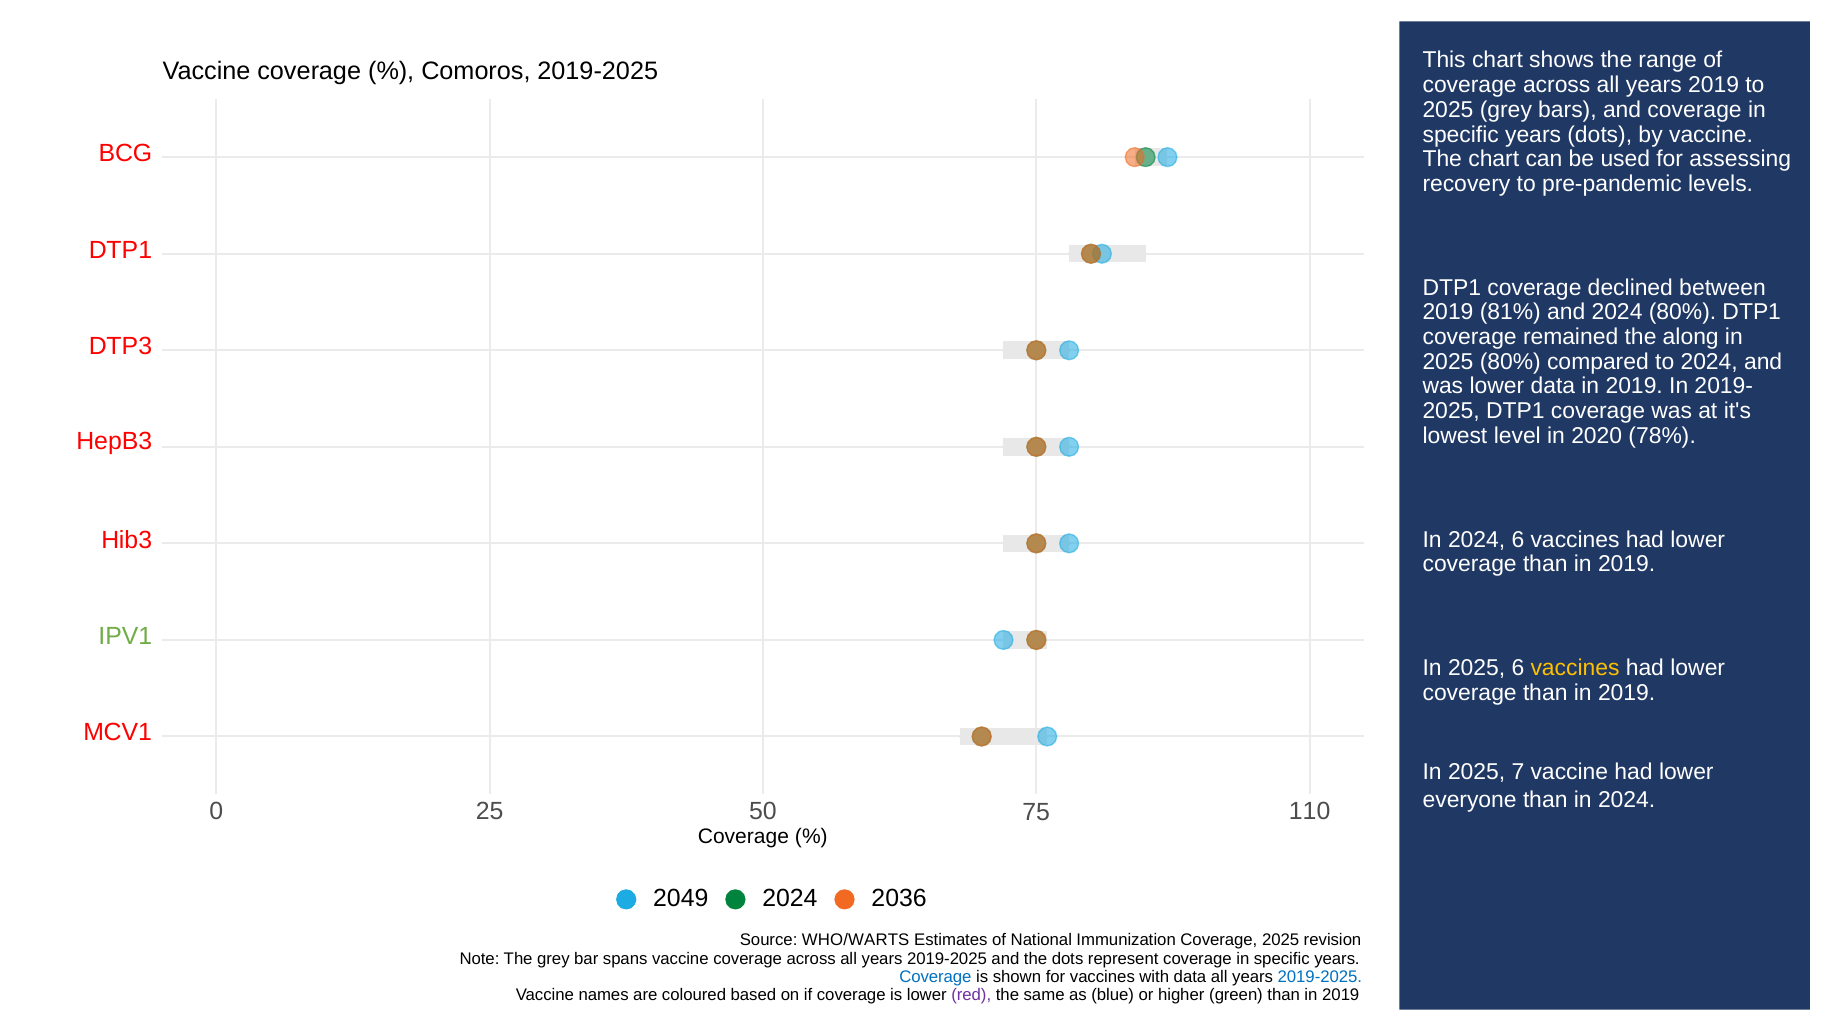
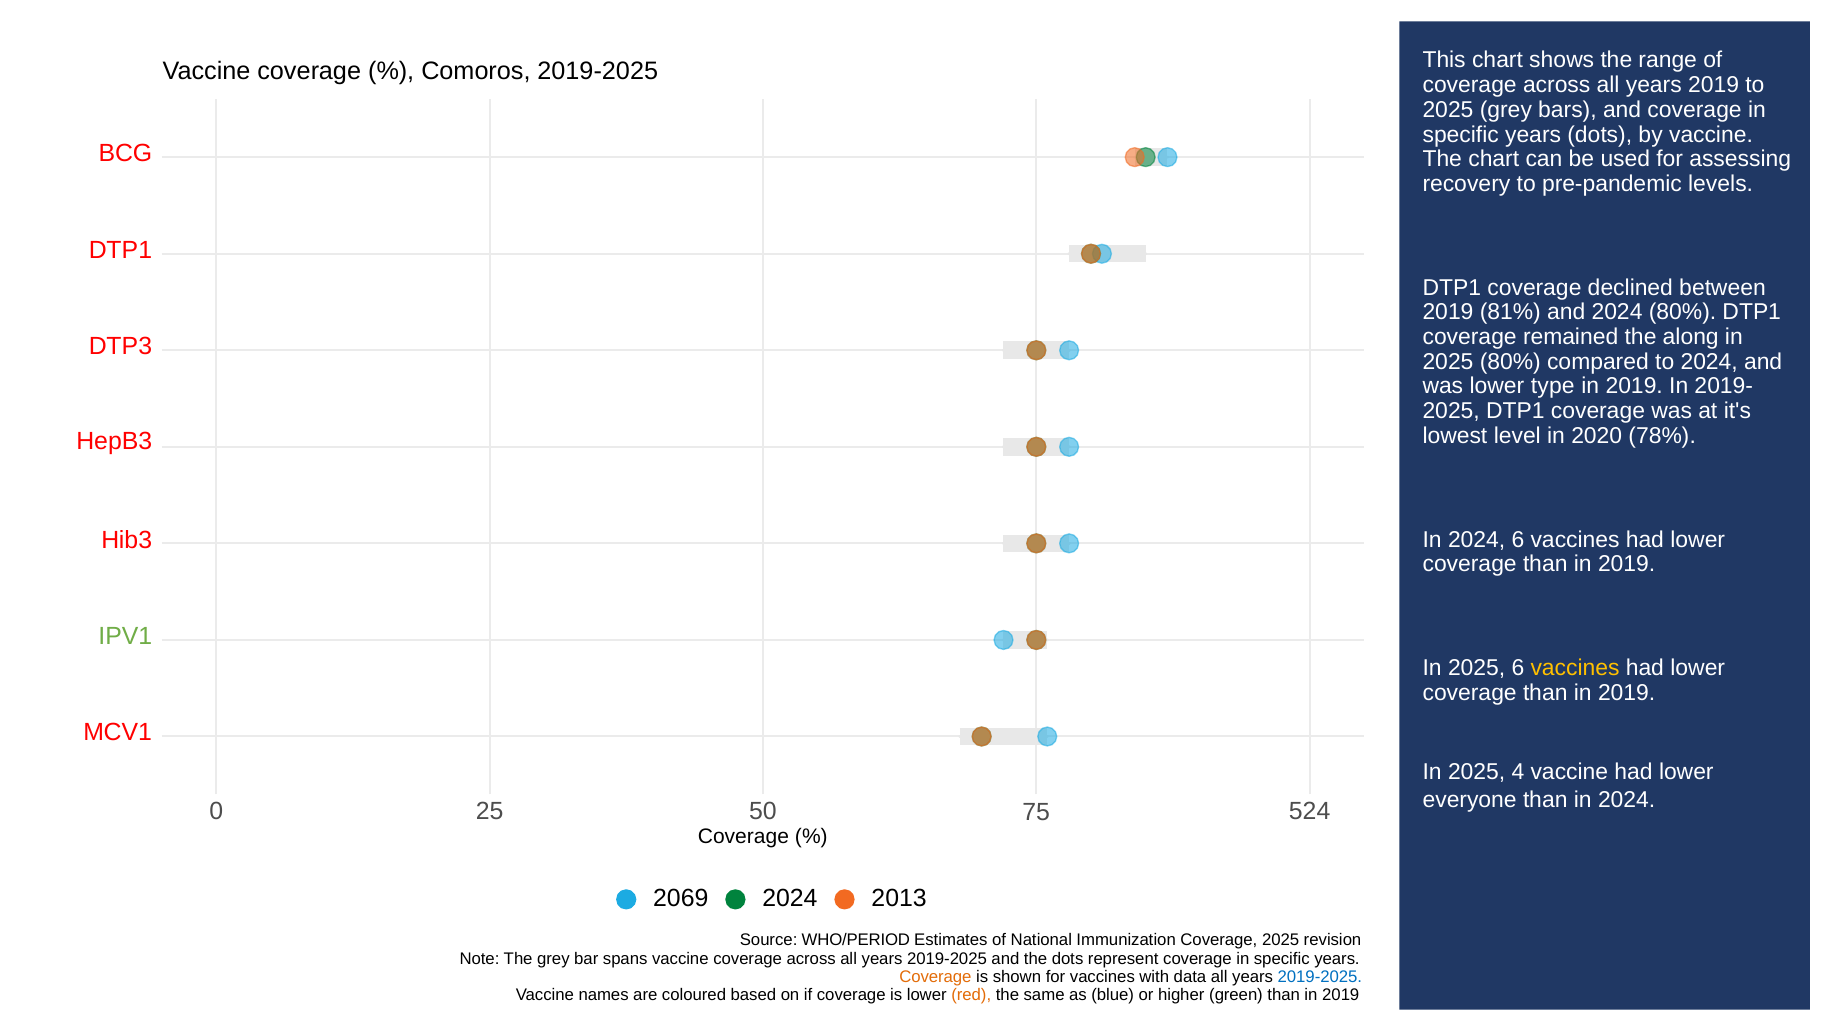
lower data: data -> type (1553, 386)
7: 7 -> 4 (1518, 772)
110: 110 -> 524 (1310, 812)
2049: 2049 -> 2069 (681, 898)
2036: 2036 -> 2013 (899, 898)
WHO/WARTS: WHO/WARTS -> WHO/PERIOD (856, 940)
Coverage colour: blue -> orange (935, 977)
red colour: purple -> orange (971, 995)
